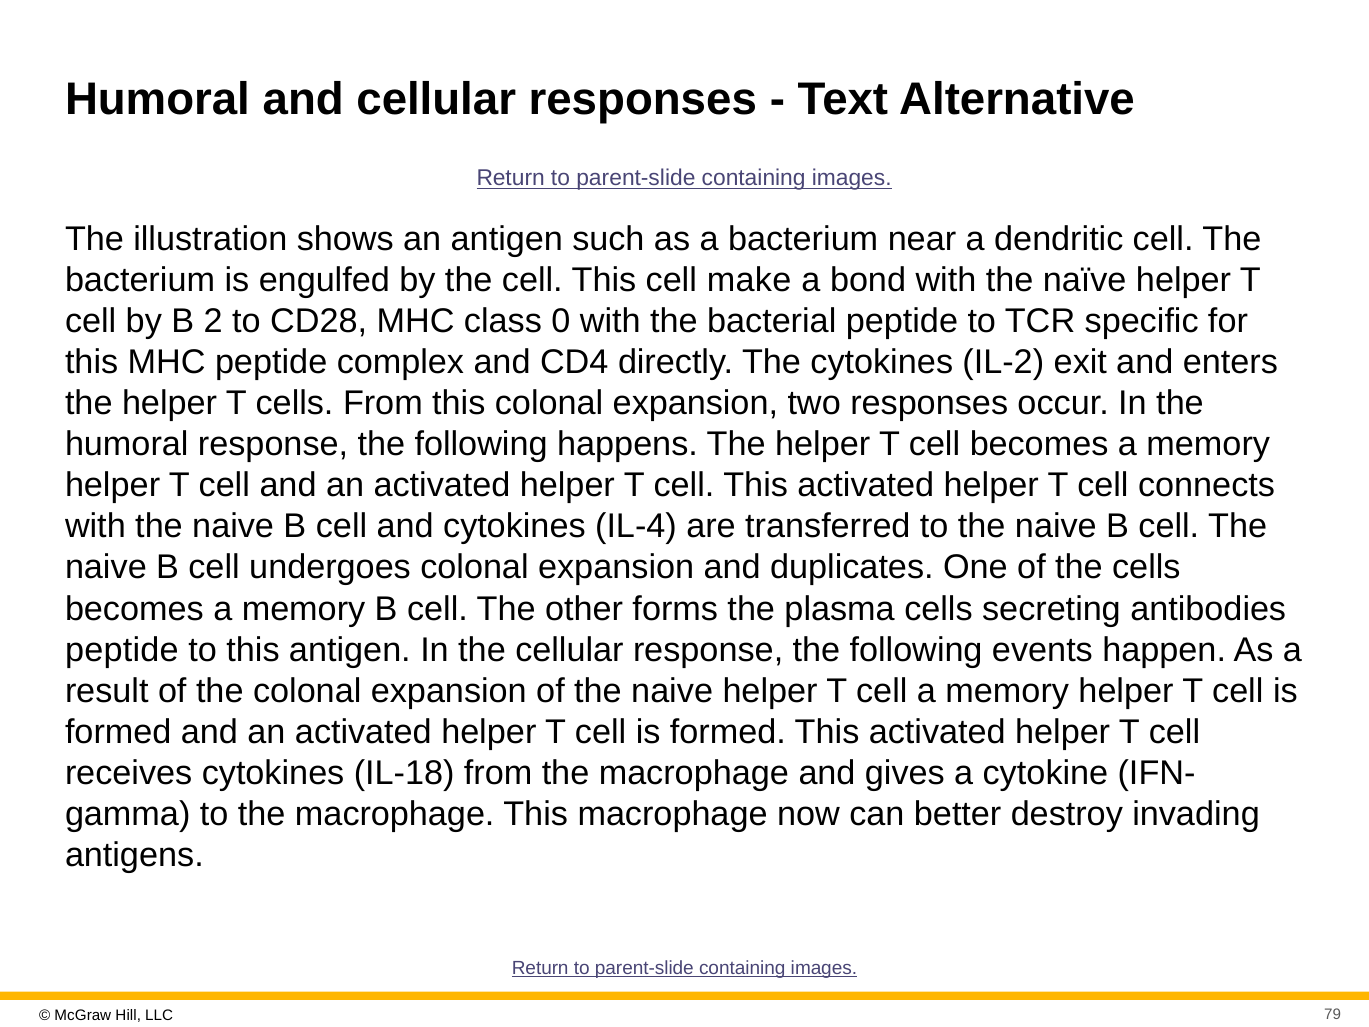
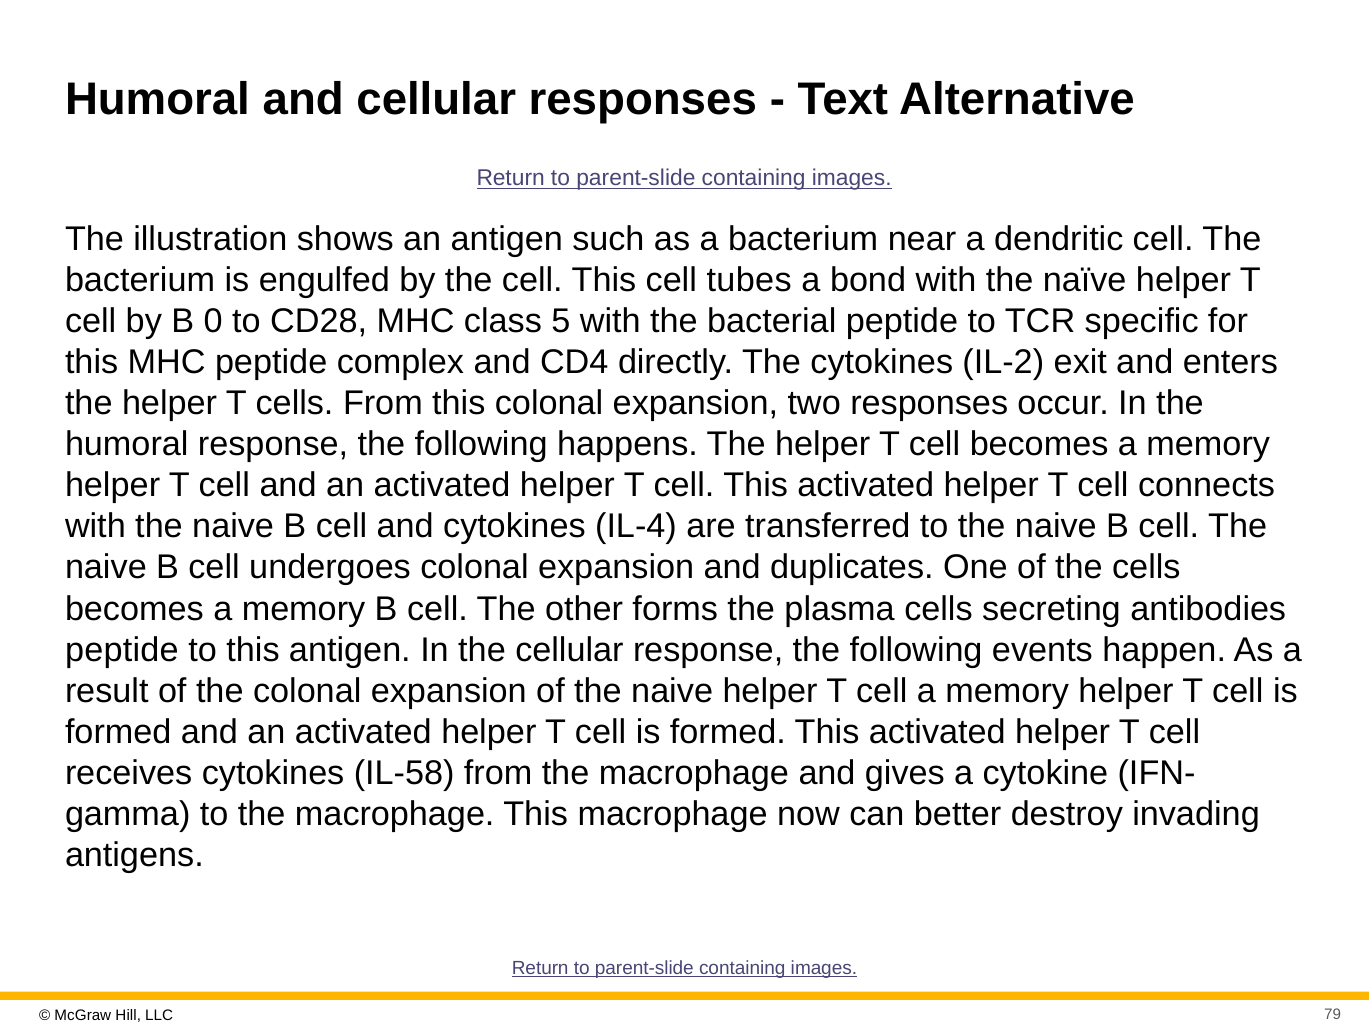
make: make -> tubes (749, 280)
2: 2 -> 0 (213, 321)
0: 0 -> 5 (561, 321)
IL-18: IL-18 -> IL-58 (404, 773)
